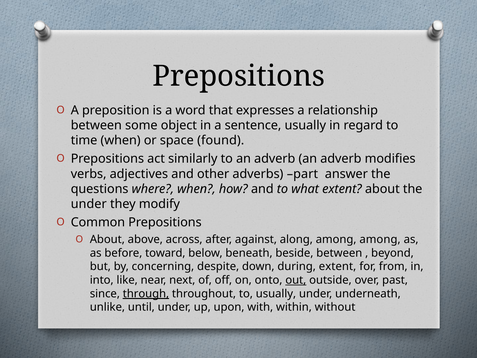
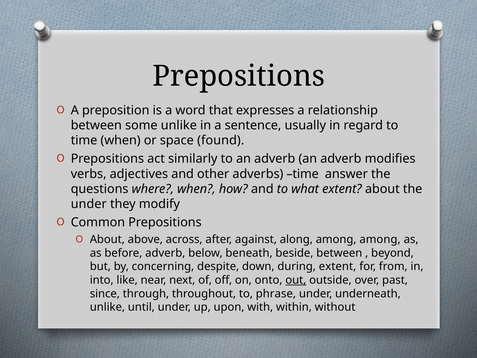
some object: object -> unlike (179, 125)
adverbs part: part -> time (303, 174)
before toward: toward -> adverb (165, 253)
through underline: present -> none (146, 293)
to usually: usually -> phrase (276, 293)
